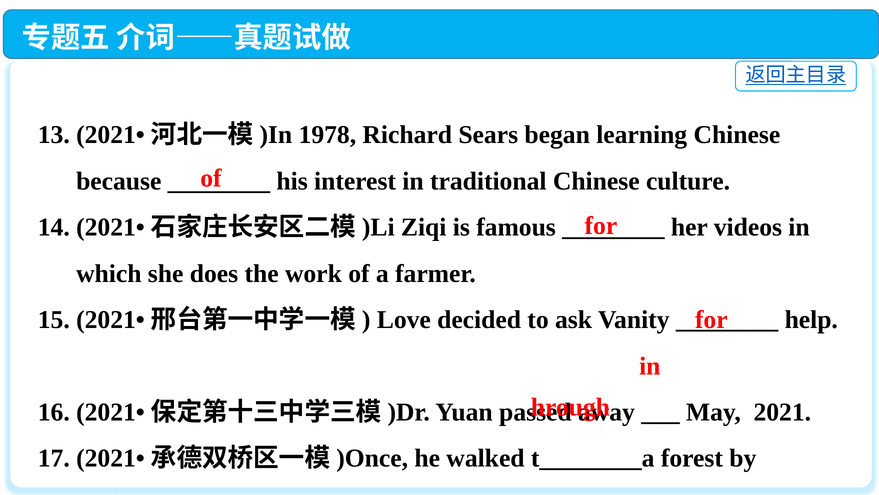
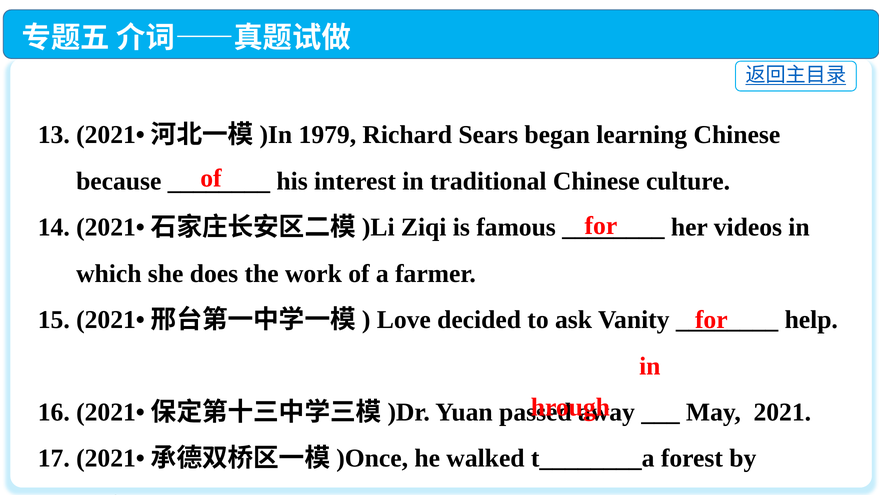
1978: 1978 -> 1979 (327, 135)
